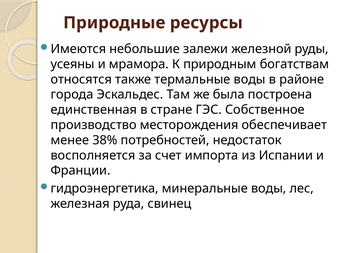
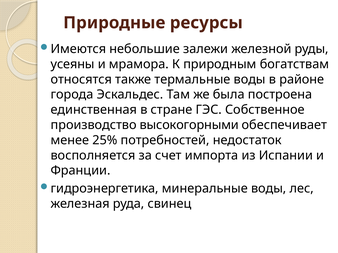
месторождения: месторождения -> высокогорными (189, 125)
38%: 38% -> 25% (105, 140)
